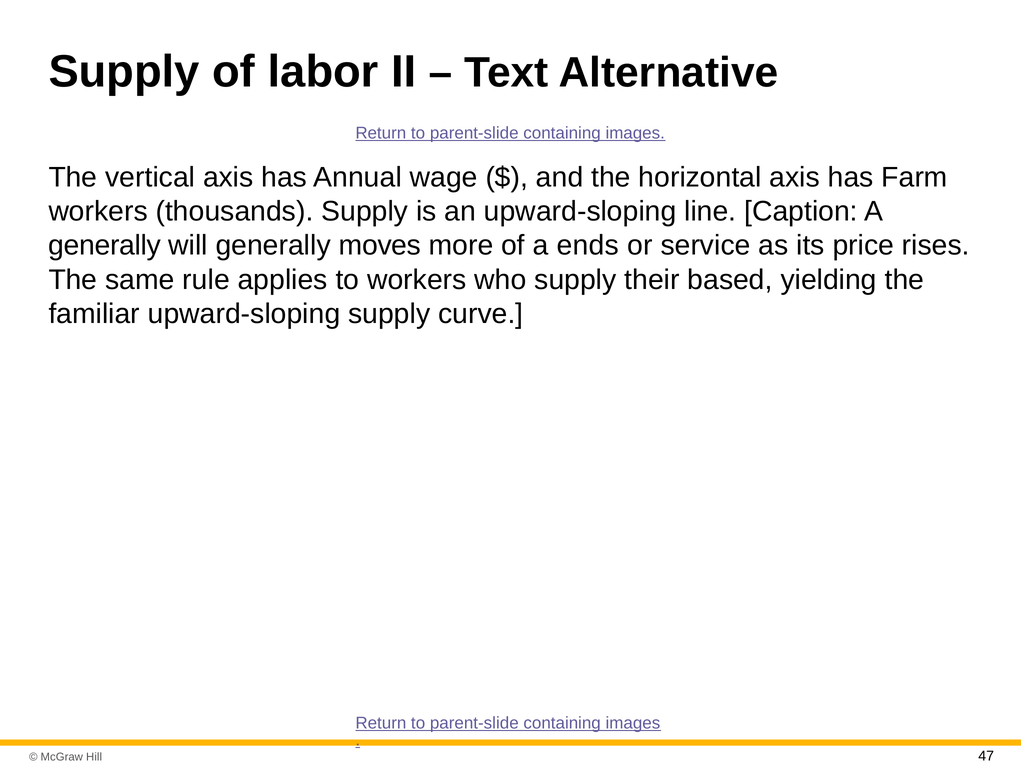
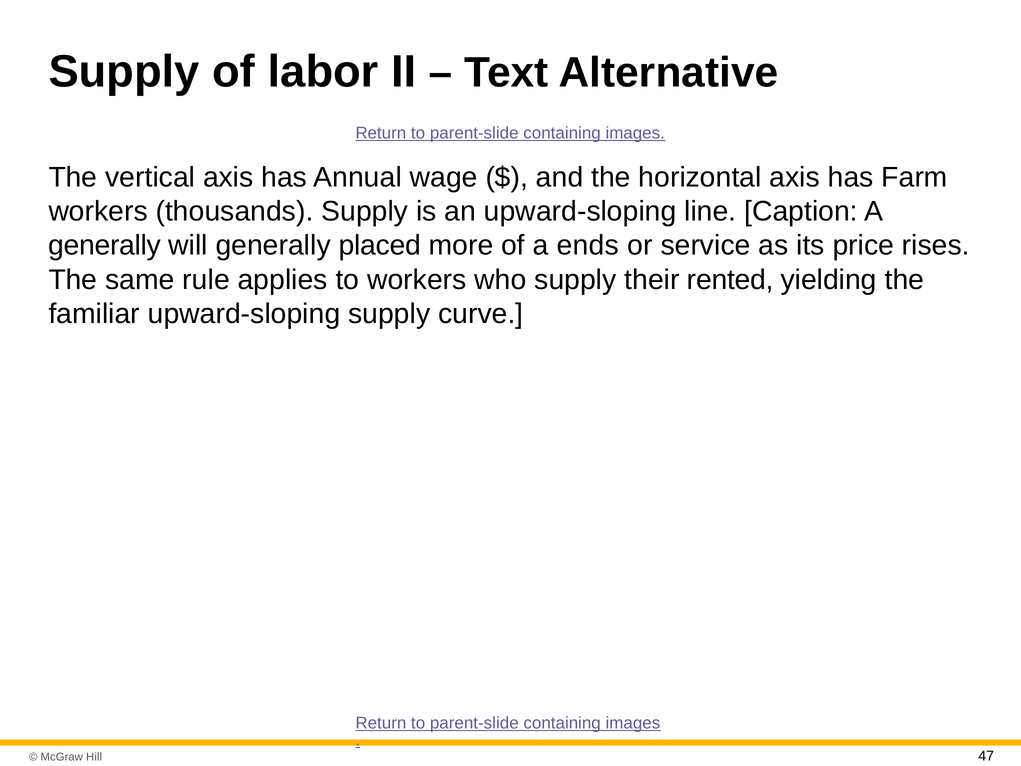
moves: moves -> placed (380, 245)
based: based -> rented (730, 280)
